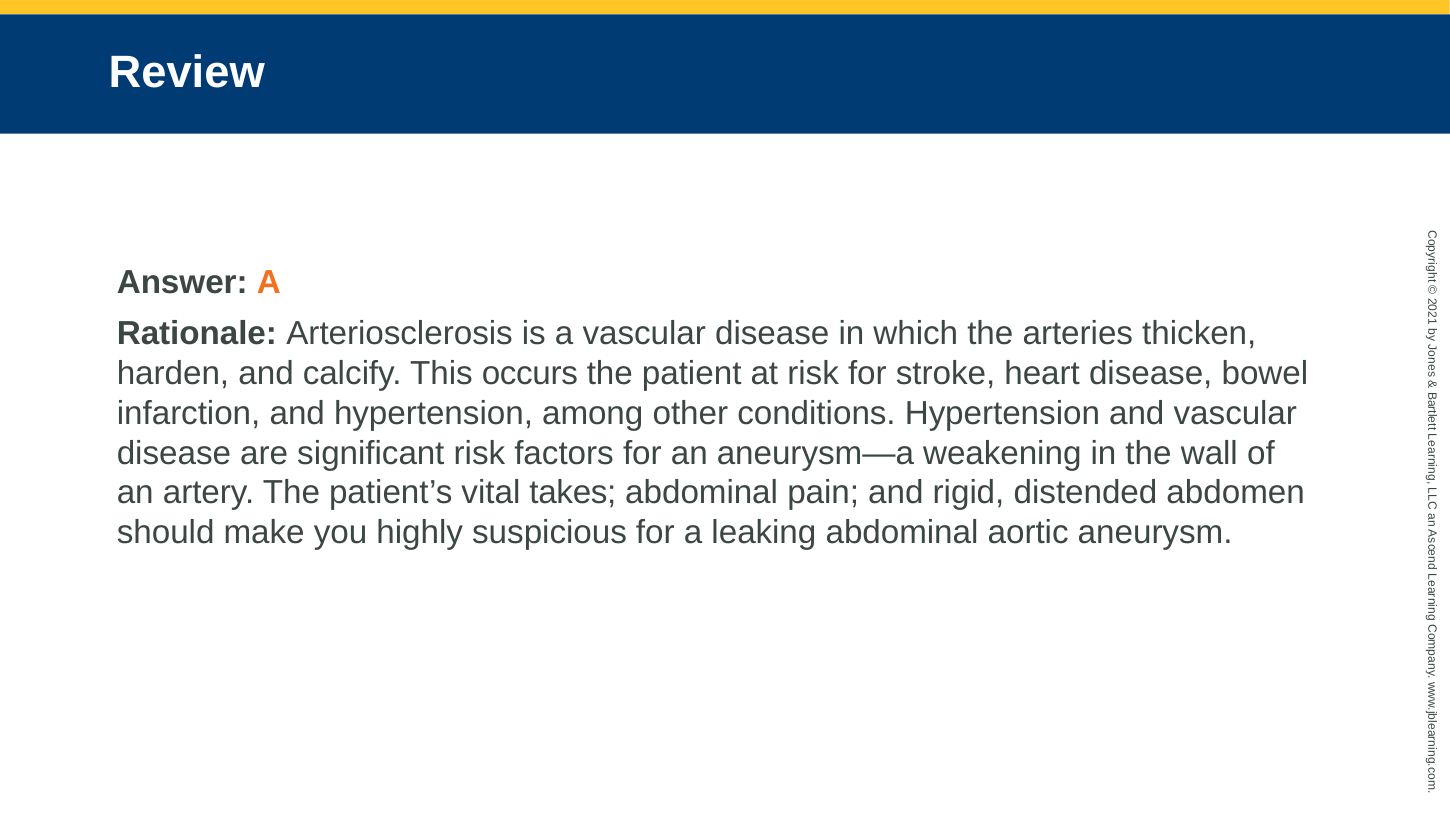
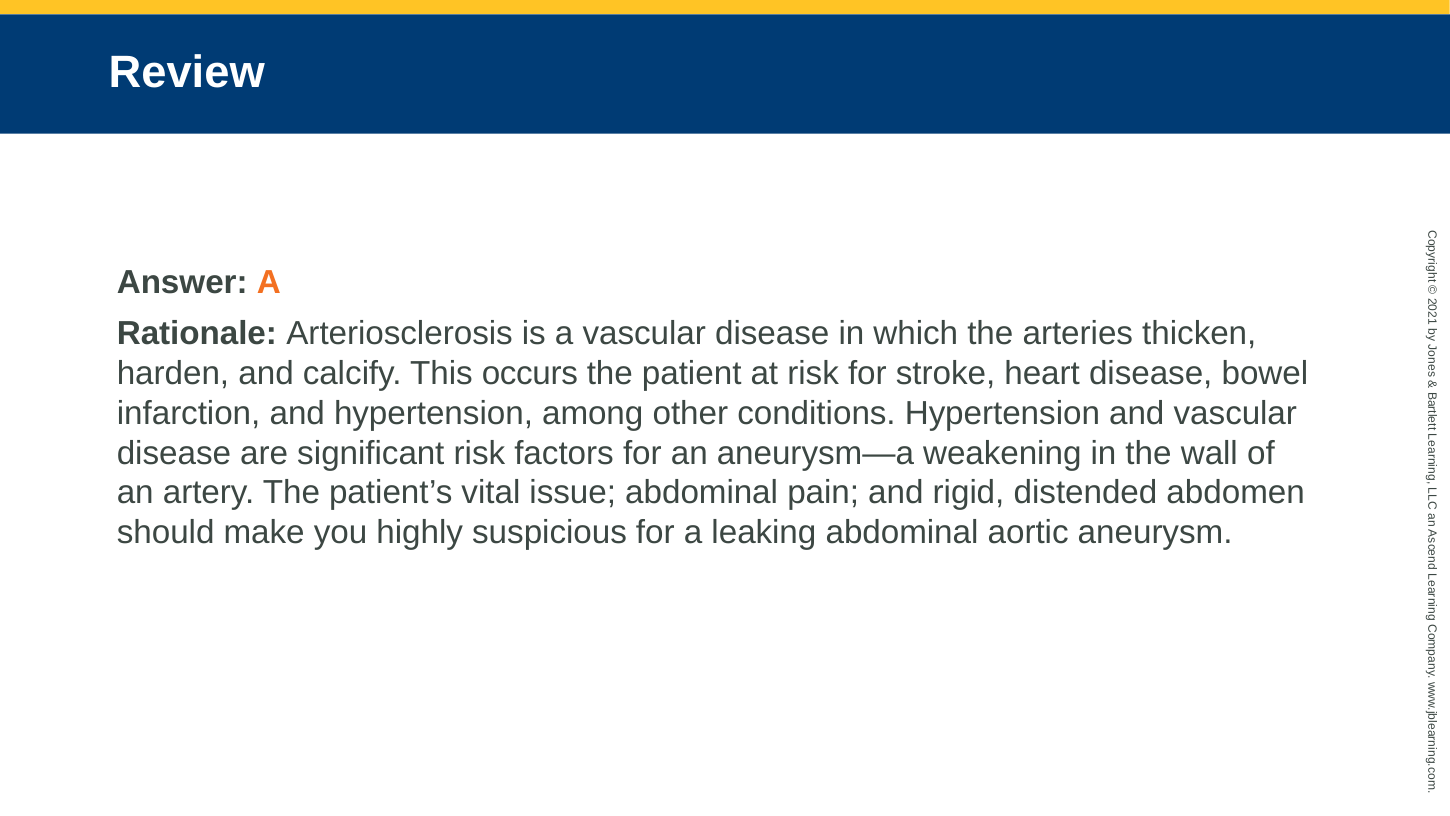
takes: takes -> issue (573, 493)
